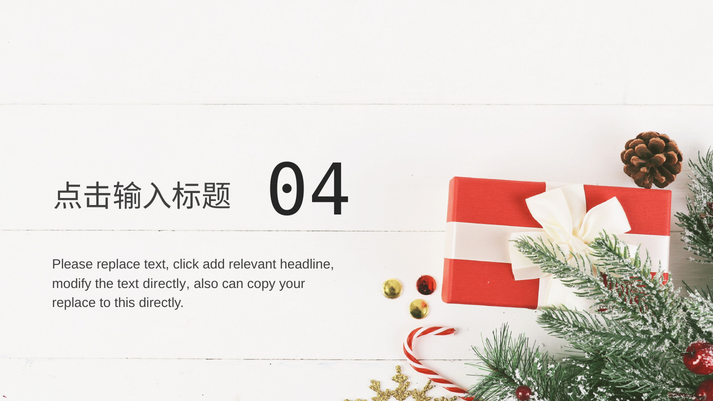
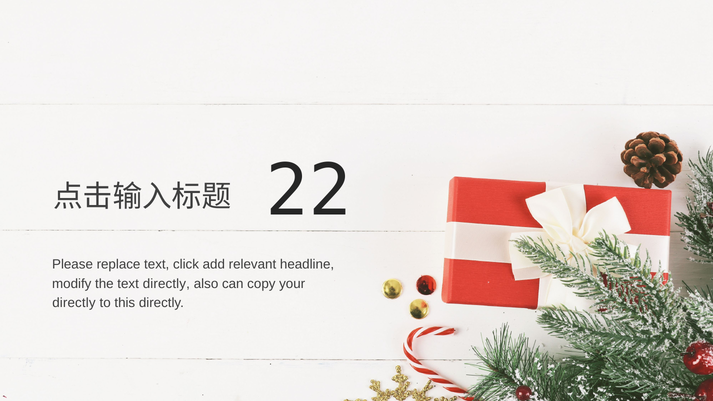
04: 04 -> 22 (309, 191)
replace: replace -> directly (74, 303)
